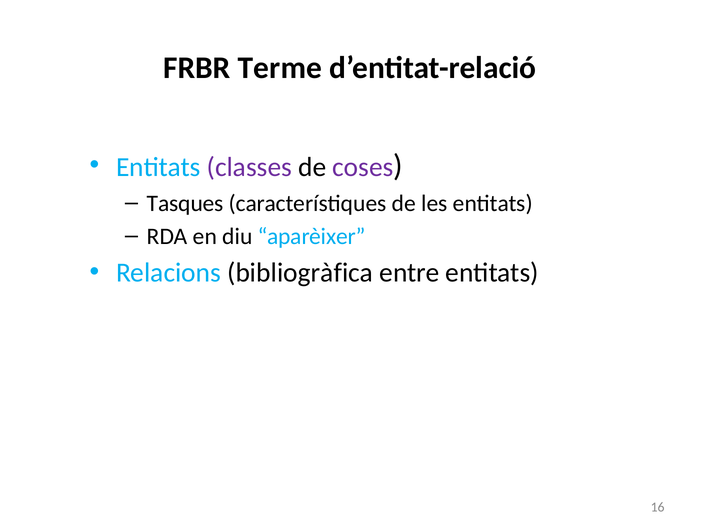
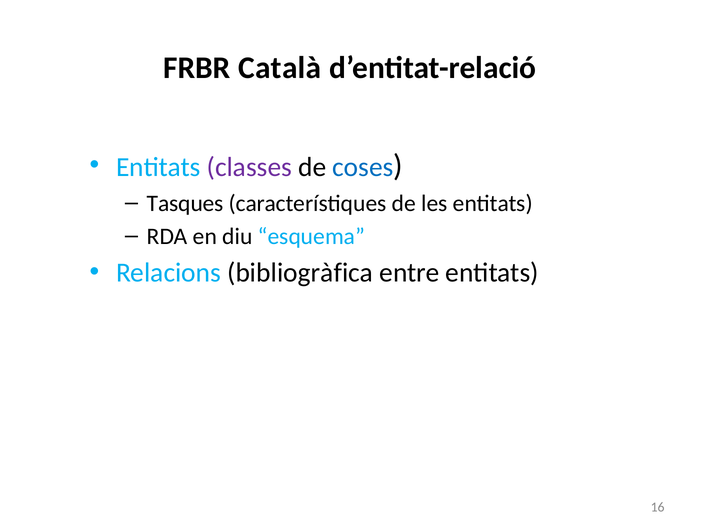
Terme: Terme -> Català (280, 68)
coses colour: purple -> blue (363, 167)
aparèixer: aparèixer -> esquema (311, 236)
